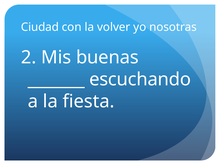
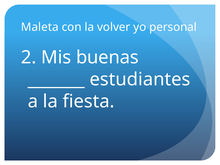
Ciudad: Ciudad -> Maleta (40, 27)
nosotras: nosotras -> personal (173, 27)
escuchando: escuchando -> estudiantes (140, 79)
